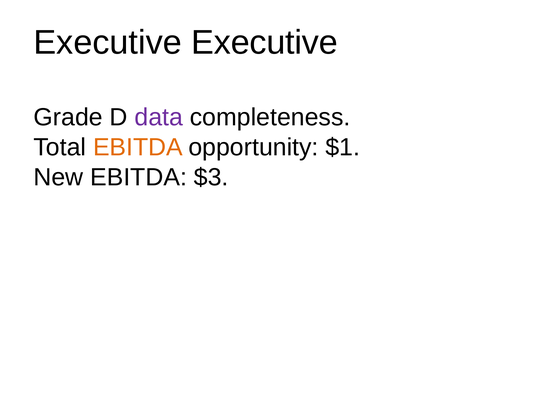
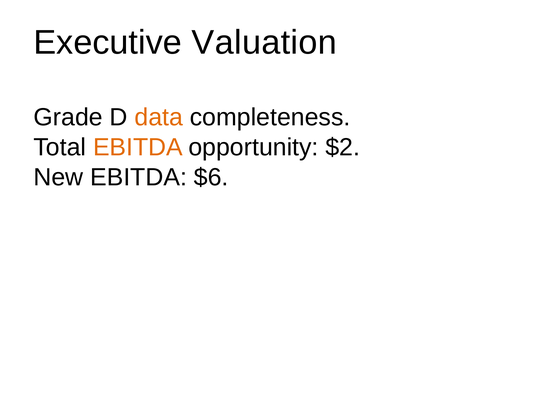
Executive Executive: Executive -> Valuation (264, 43)
data colour: purple -> orange (159, 117)
$1: $1 -> $2 (343, 147)
$3: $3 -> $6 (211, 177)
